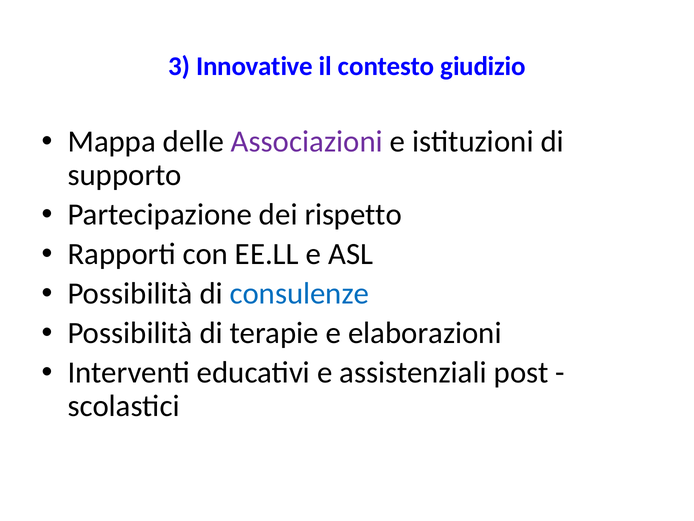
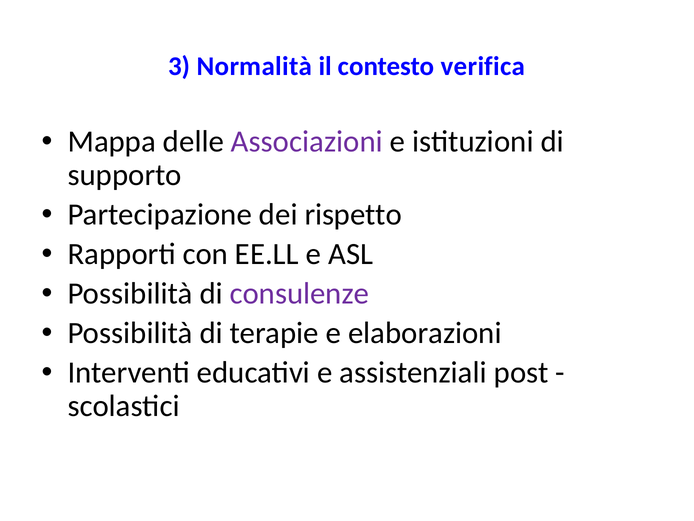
Innovative: Innovative -> Normalità (254, 66)
giudizio: giudizio -> verifica (483, 66)
consulenze colour: blue -> purple (299, 293)
